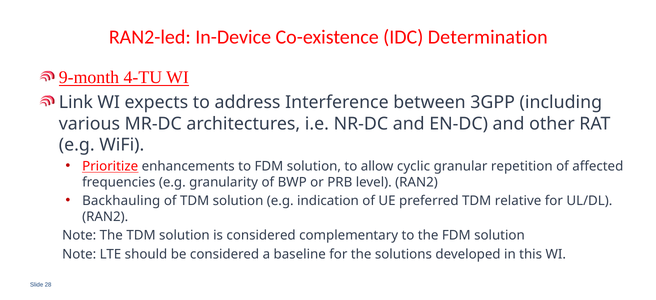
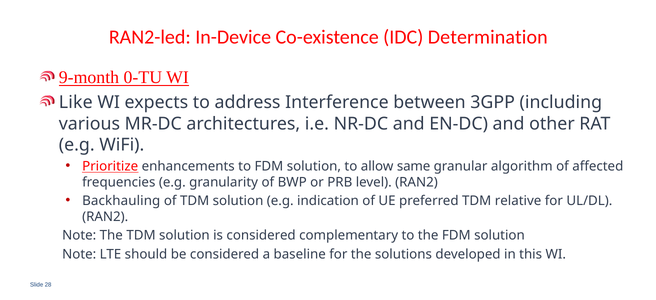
4-TU: 4-TU -> 0-TU (143, 78)
Link: Link -> Like (76, 102)
cyclic: cyclic -> same (414, 166)
repetition: repetition -> algorithm (522, 166)
